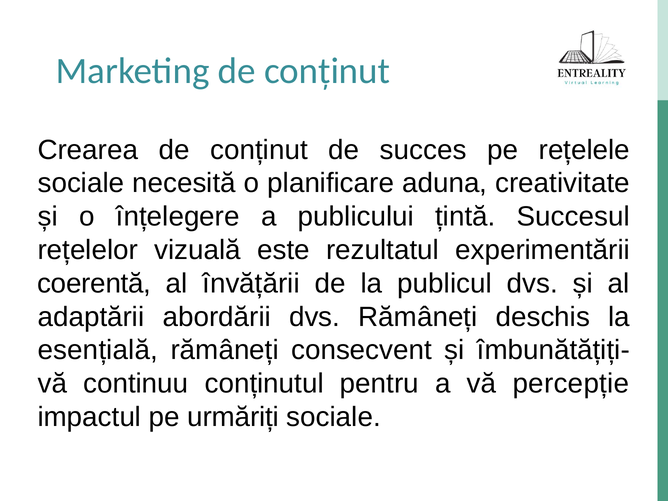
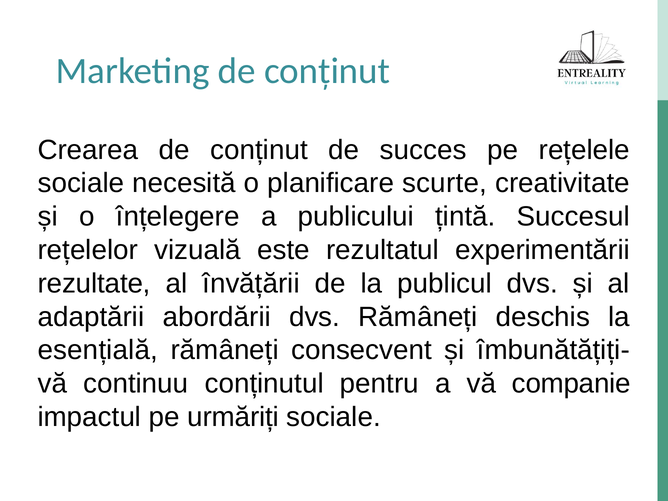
aduna: aduna -> scurte (445, 183)
coerentă: coerentă -> rezultate (94, 283)
percepție: percepție -> companie (571, 384)
